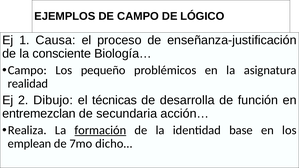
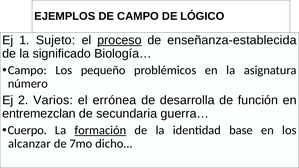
Causa: Causa -> Sujeto (56, 40)
proceso underline: none -> present (119, 40)
enseñanza-justificación: enseñanza-justificación -> enseñanza-establecida (232, 40)
consciente: consciente -> significado (62, 54)
realidad: realidad -> número (28, 84)
Dibujo: Dibujo -> Varios (53, 100)
técnicas: técnicas -> errónea (114, 100)
acción…: acción… -> guerra… (185, 114)
Realiza: Realiza -> Cuerpo (27, 130)
emplean: emplean -> alcanzar (29, 144)
